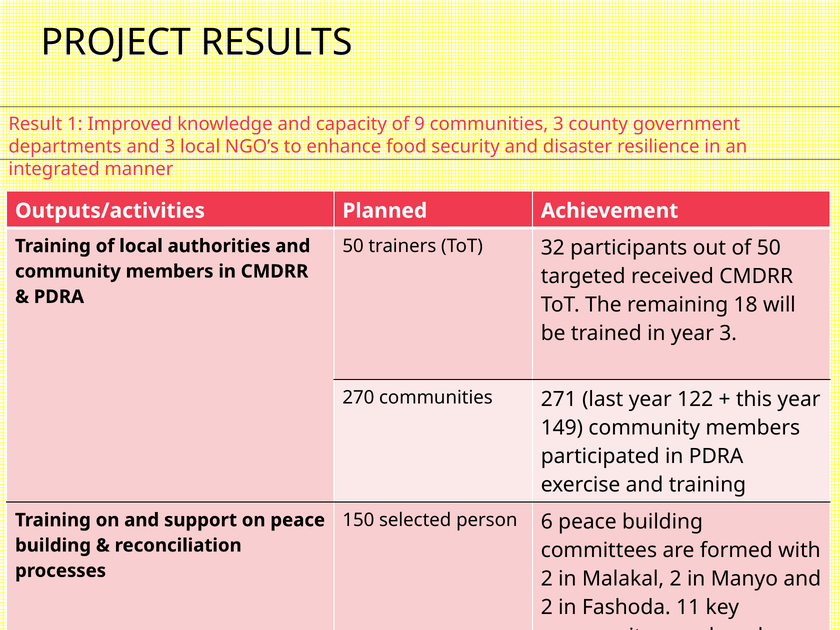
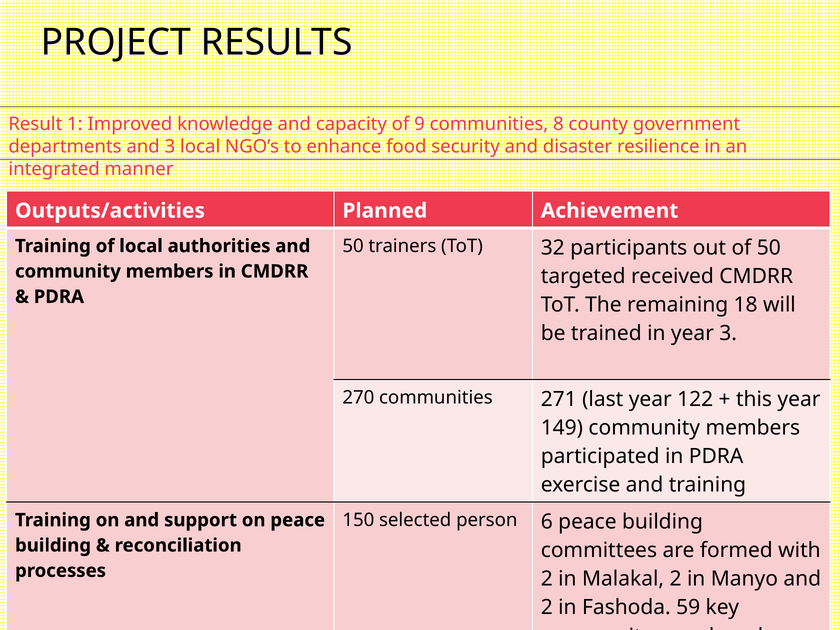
communities 3: 3 -> 8 (558, 124)
11: 11 -> 59 (688, 608)
